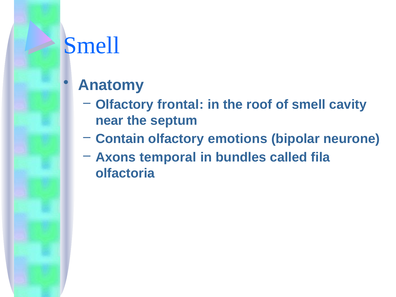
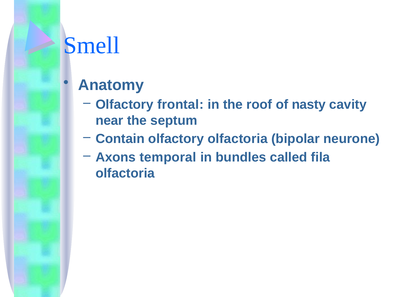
of smell: smell -> nasty (309, 105)
olfactory emotions: emotions -> olfactoria (238, 139)
